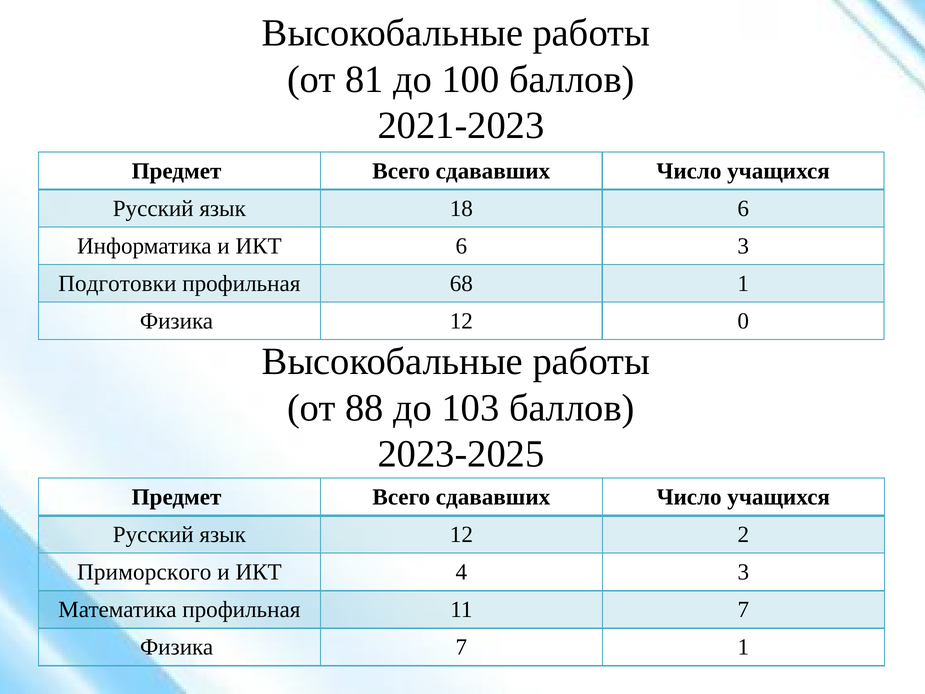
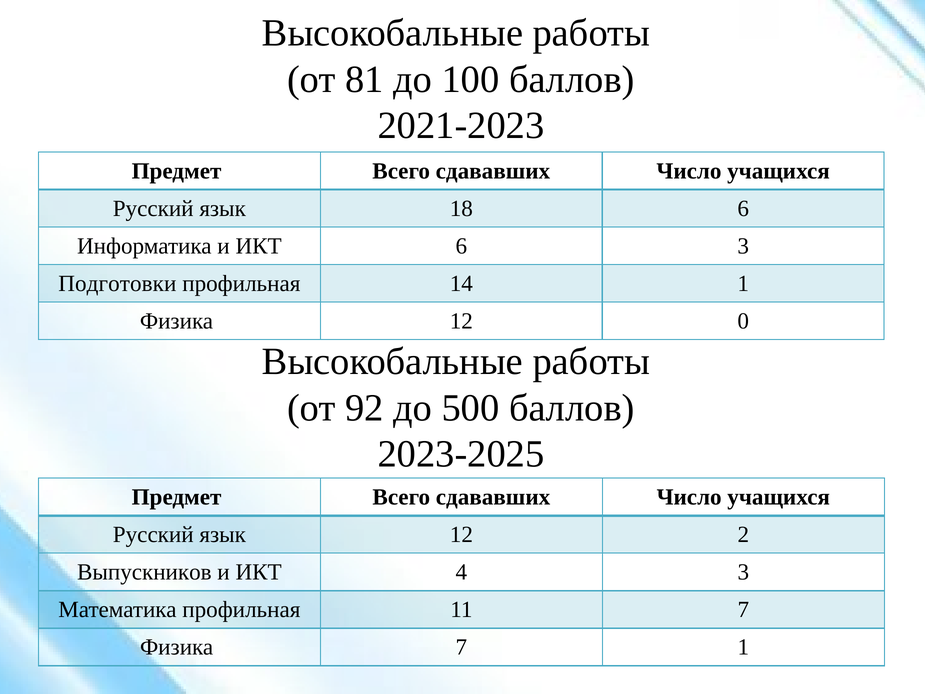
68: 68 -> 14 (461, 283)
88: 88 -> 92 (364, 408)
103: 103 -> 500 (470, 408)
Приморского: Приморского -> Выпускников (144, 572)
